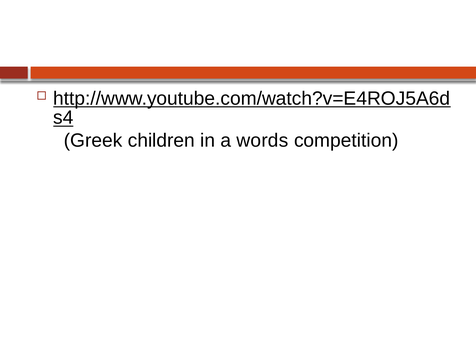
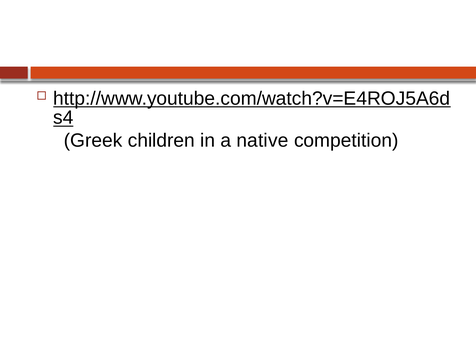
words: words -> native (262, 141)
